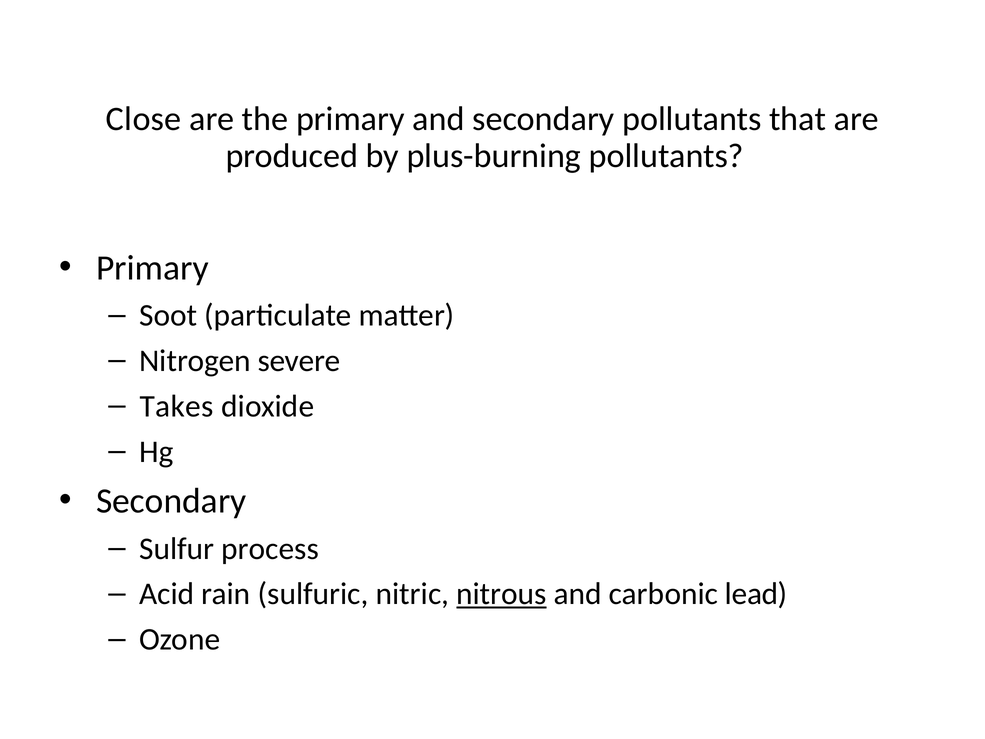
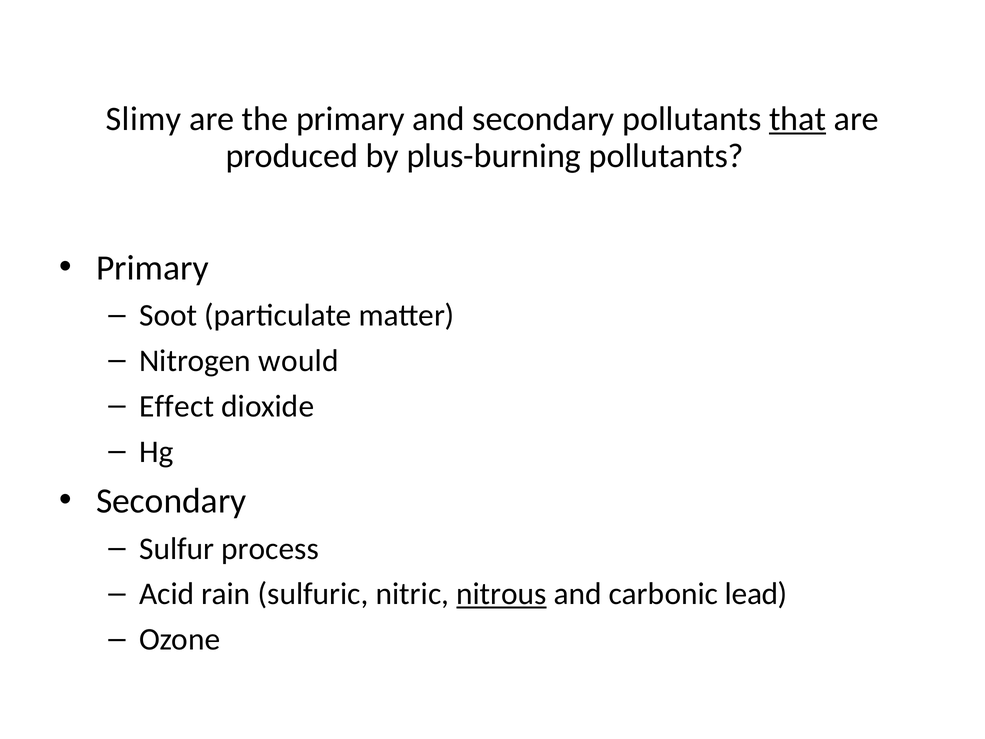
Close: Close -> Slimy (144, 119)
that underline: none -> present (798, 119)
severe: severe -> would (299, 361)
Takes: Takes -> Effect (177, 406)
